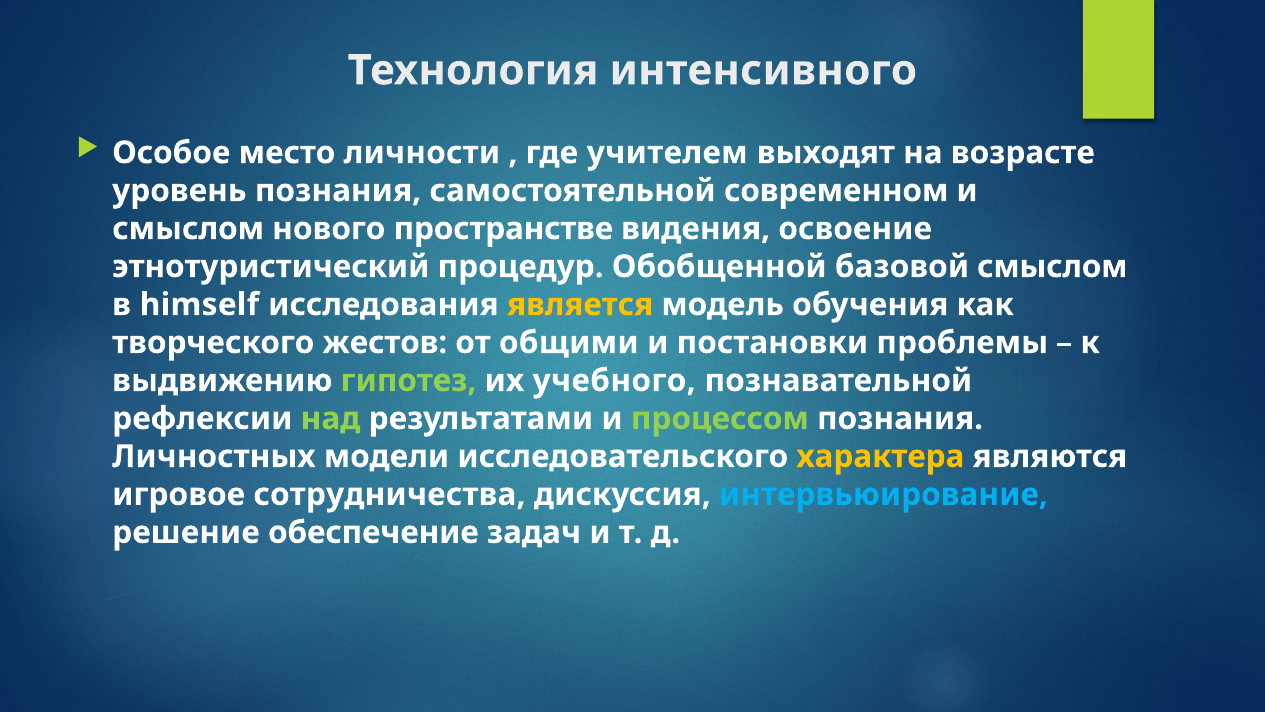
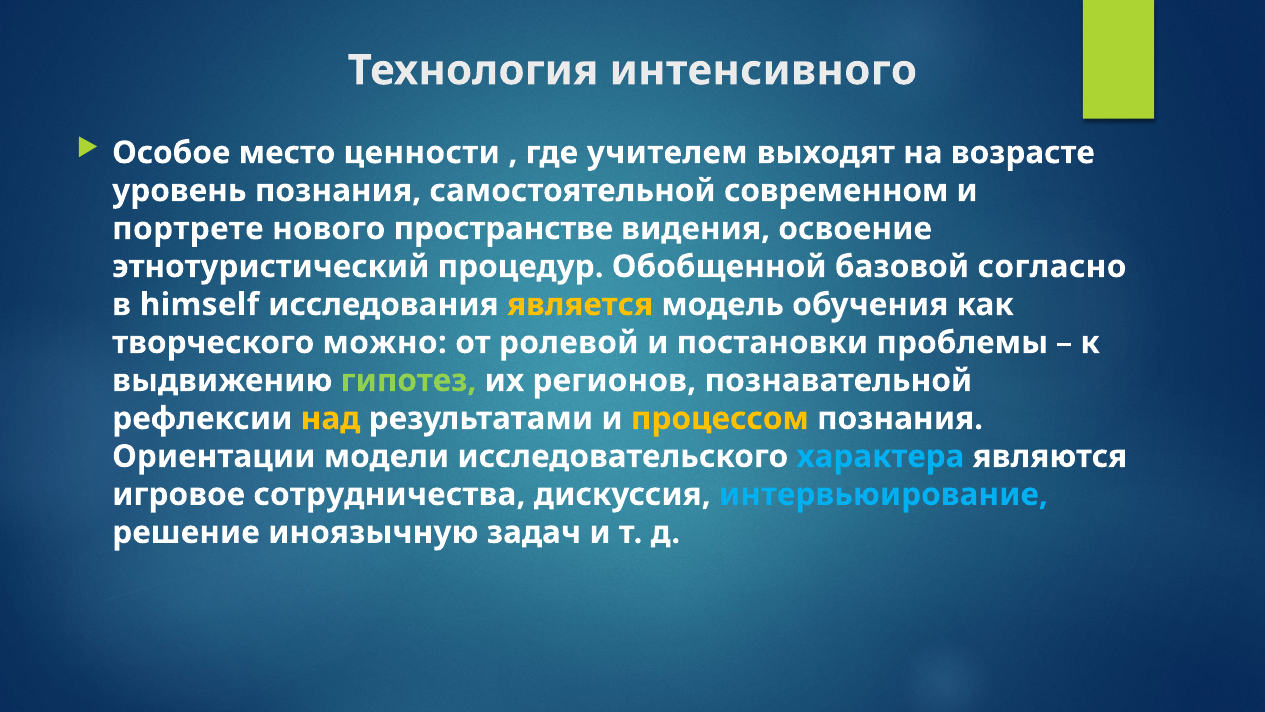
личности: личности -> ценности (422, 153)
смыслом: смыслом -> портрете (188, 229)
базовой смыслом: смыслом -> согласно (1052, 267)
жестов: жестов -> можно (385, 342)
общими: общими -> ролевой (569, 342)
учебного: учебного -> регионов (614, 380)
над colour: light green -> yellow (331, 418)
процессом colour: light green -> yellow (720, 418)
Личностных: Личностных -> Ориентации (214, 456)
характера colour: yellow -> light blue (880, 456)
обеспечение: обеспечение -> иноязычную (373, 532)
